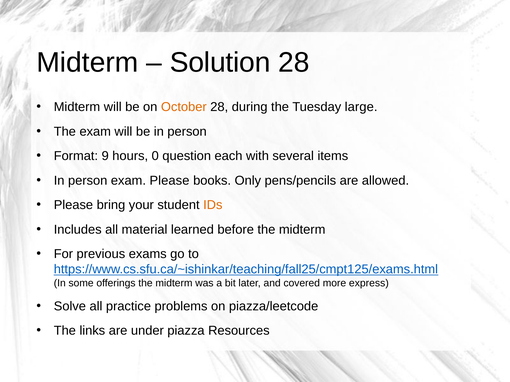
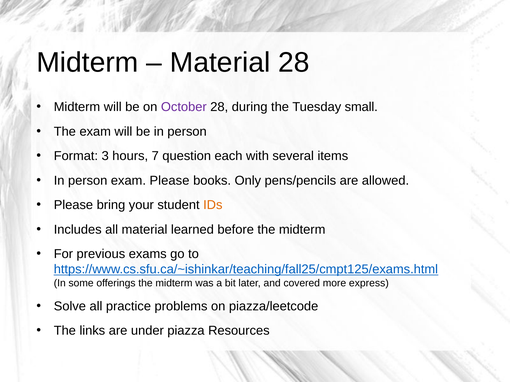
Solution: Solution -> Material (220, 62)
October colour: orange -> purple (184, 107)
large: large -> small (361, 107)
9: 9 -> 3 (105, 156)
0: 0 -> 7 (155, 156)
